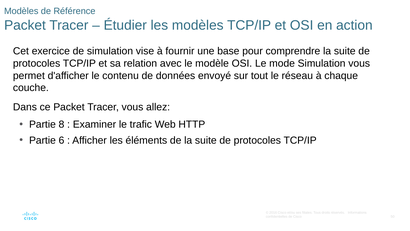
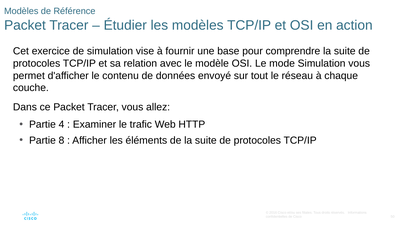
8: 8 -> 4 (61, 124)
6: 6 -> 8 (61, 140)
